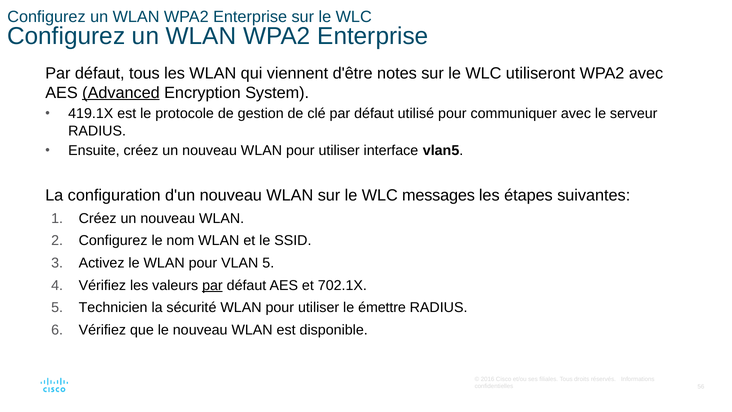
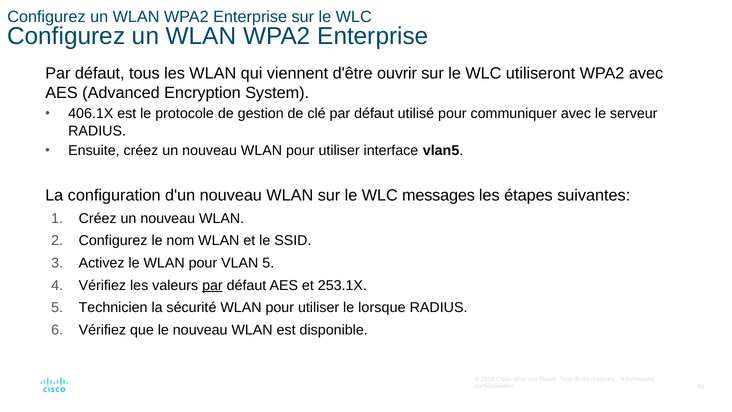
notes: notes -> ouvrir (397, 73)
Advanced underline: present -> none (121, 93)
419.1X: 419.1X -> 406.1X (91, 114)
702.1X: 702.1X -> 253.1X (342, 285)
émettre: émettre -> lorsque (382, 308)
